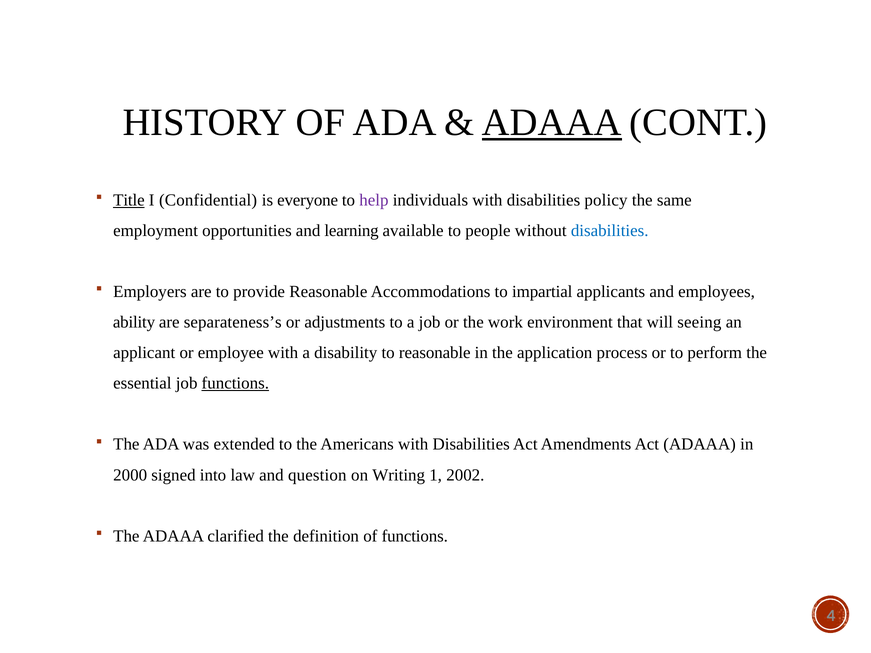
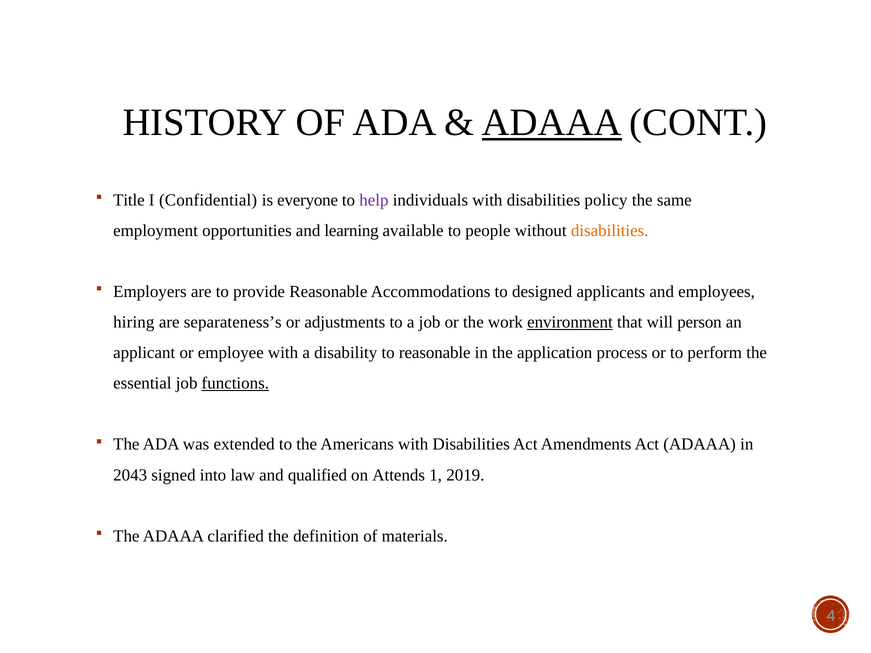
Title underline: present -> none (129, 200)
disabilities colour: blue -> orange (610, 231)
impartial: impartial -> designed (542, 292)
ability: ability -> hiring (134, 322)
environment underline: none -> present (570, 322)
seeing: seeing -> person (700, 322)
2000: 2000 -> 2043 (130, 475)
question: question -> qualified (317, 475)
Writing: Writing -> Attends (399, 475)
2002: 2002 -> 2019 (465, 475)
of functions: functions -> materials (415, 536)
